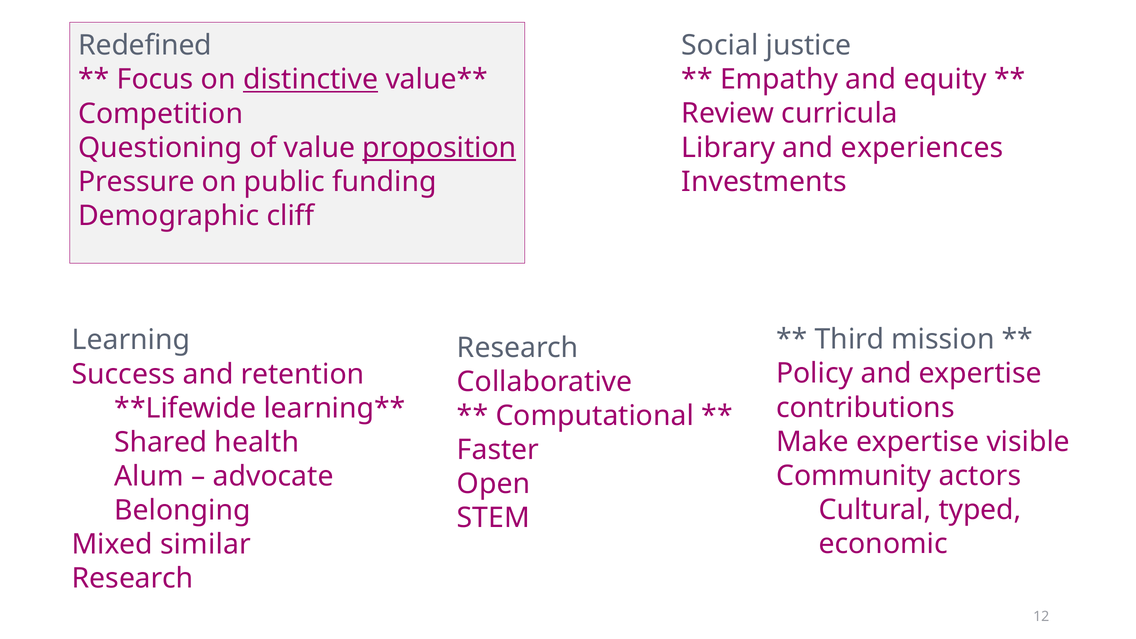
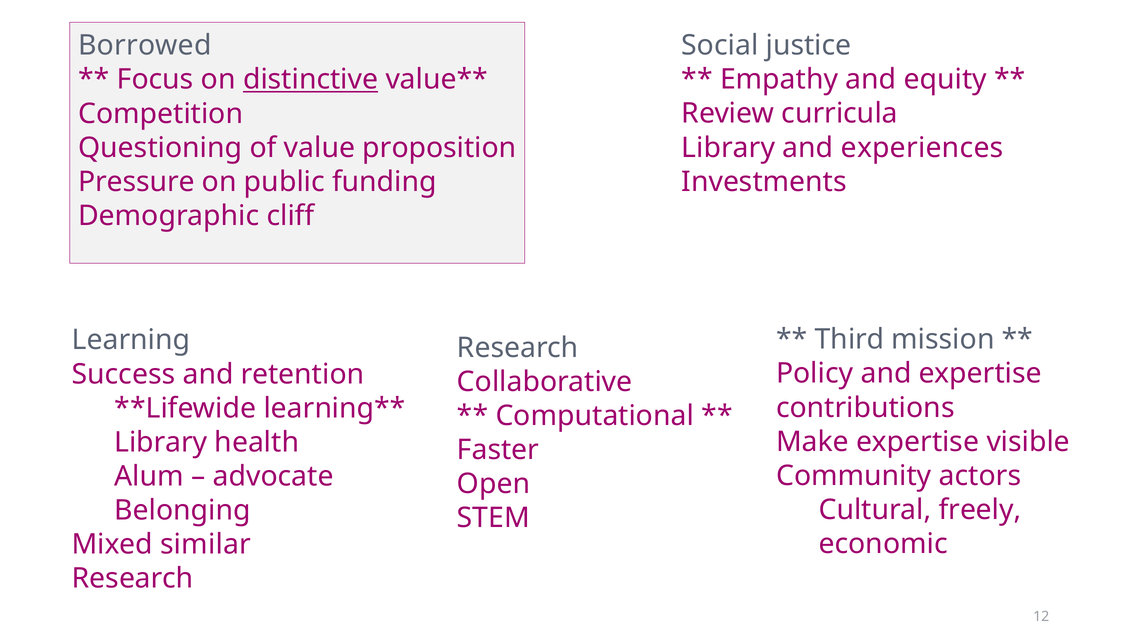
Redefined: Redefined -> Borrowed (145, 45)
proposition underline: present -> none (439, 148)
Shared: Shared -> Library (161, 442)
typed: typed -> freely (980, 510)
